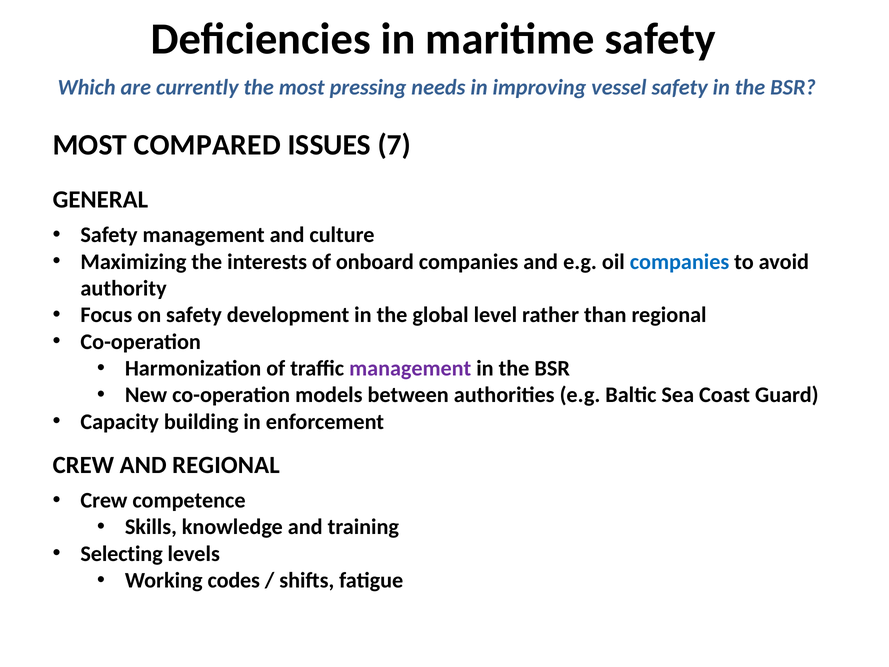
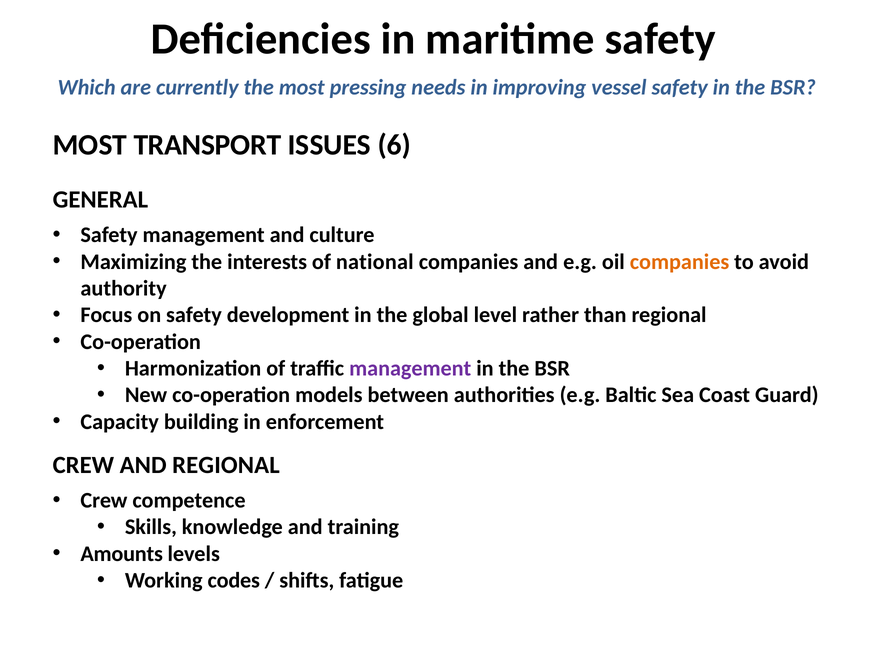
COMPARED: COMPARED -> TRANSPORT (207, 145)
7: 7 -> 6 (394, 145)
onboard: onboard -> national (375, 262)
companies colour: blue -> orange (680, 262)
Selecting: Selecting -> Amounts (122, 554)
